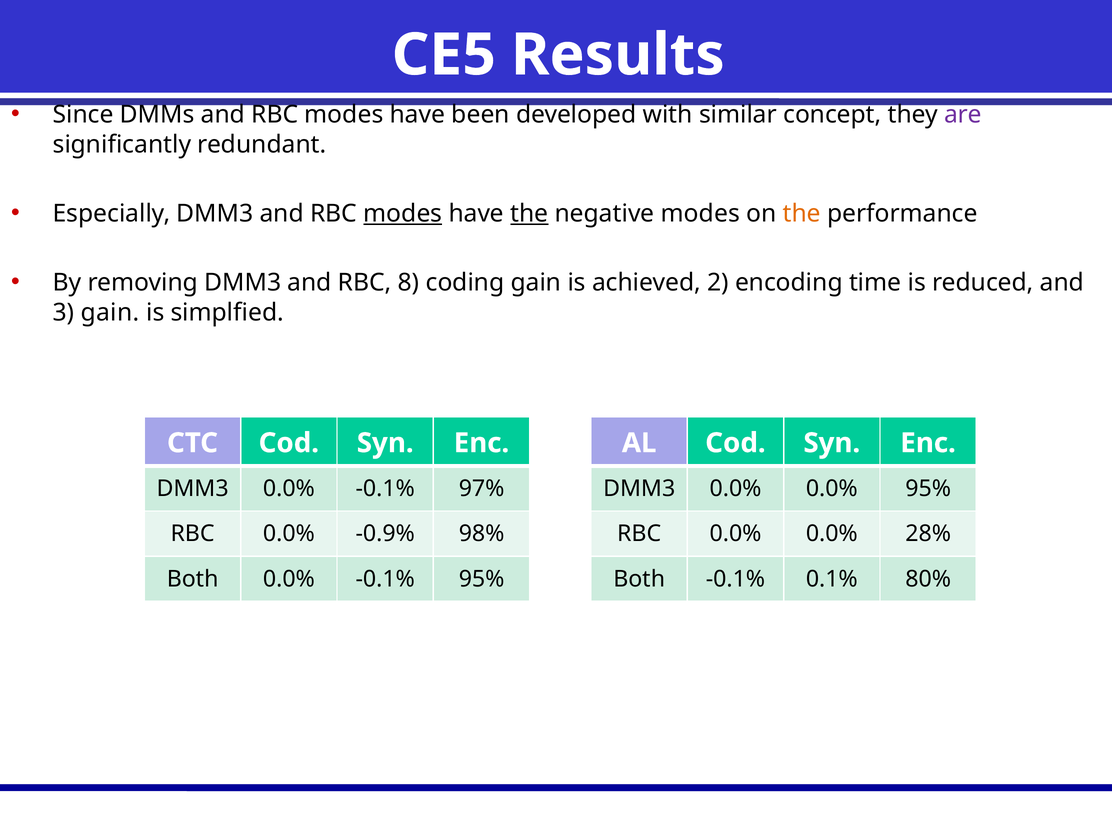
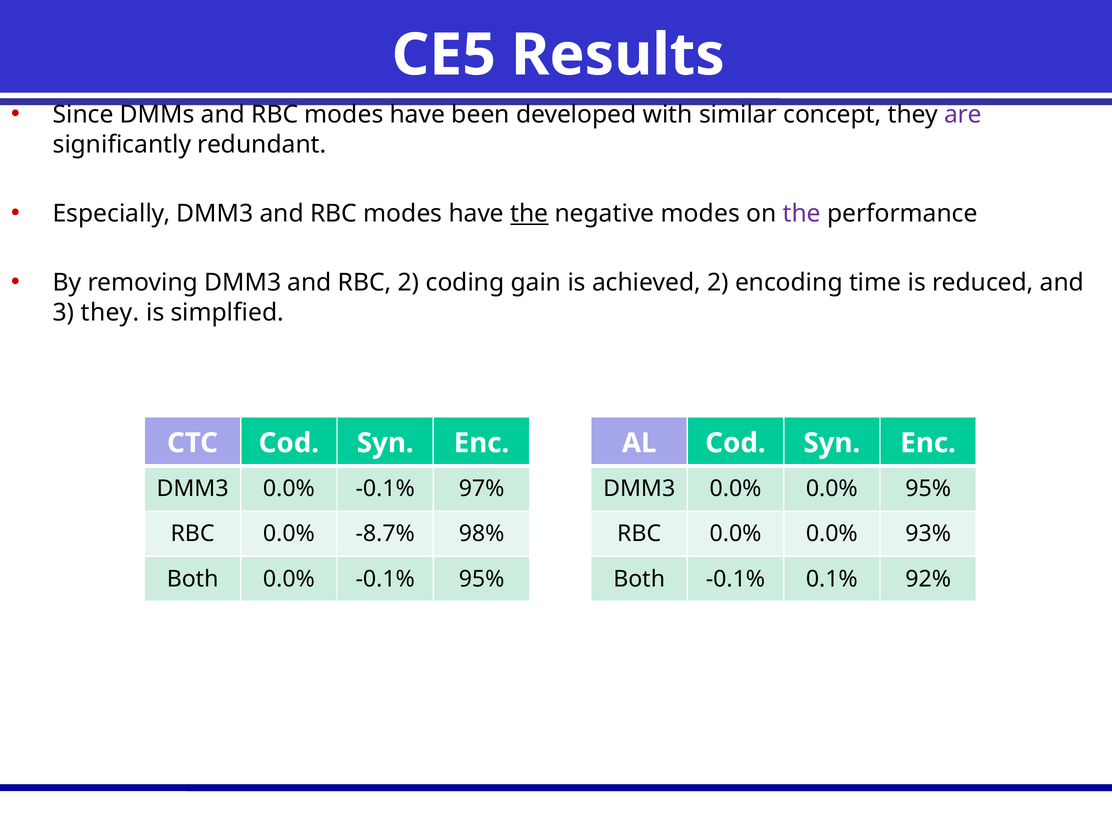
modes underline: present -> none (403, 214)
the colour: orange -> purple (802, 214)
RBC 8: 8 -> 2 (409, 283)
3 gain: gain -> they (110, 312)
-0.9%: -0.9% -> -8.7% (385, 534)
28%: 28% -> 93% (928, 534)
80%: 80% -> 92% (928, 579)
